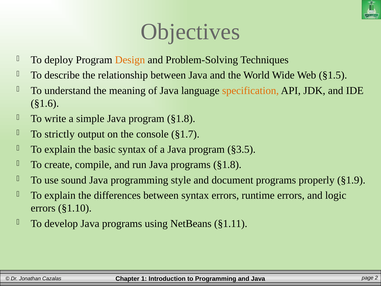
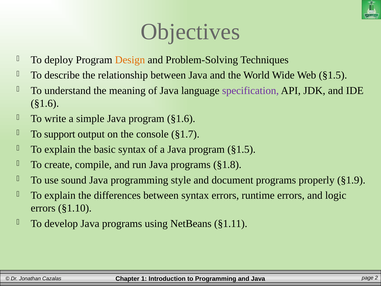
specification colour: orange -> purple (250, 90)
program §1.8: §1.8 -> §1.6 (181, 119)
strictly: strictly -> support (60, 134)
program §3.5: §3.5 -> §1.5 (242, 149)
